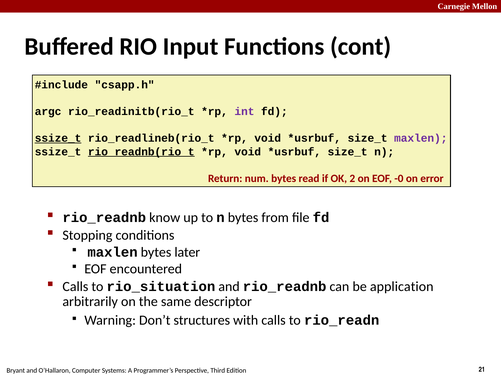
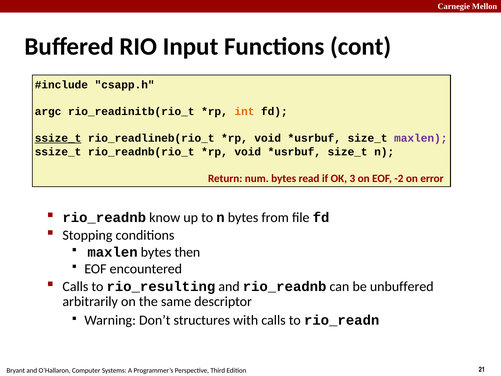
int colour: purple -> orange (244, 111)
rio_readnb(rio_t underline: present -> none (141, 152)
2: 2 -> 3 (352, 178)
-0: -0 -> -2 (399, 178)
later: later -> then (187, 252)
rio_situation: rio_situation -> rio_resulting (161, 286)
application: application -> unbuffered (402, 286)
